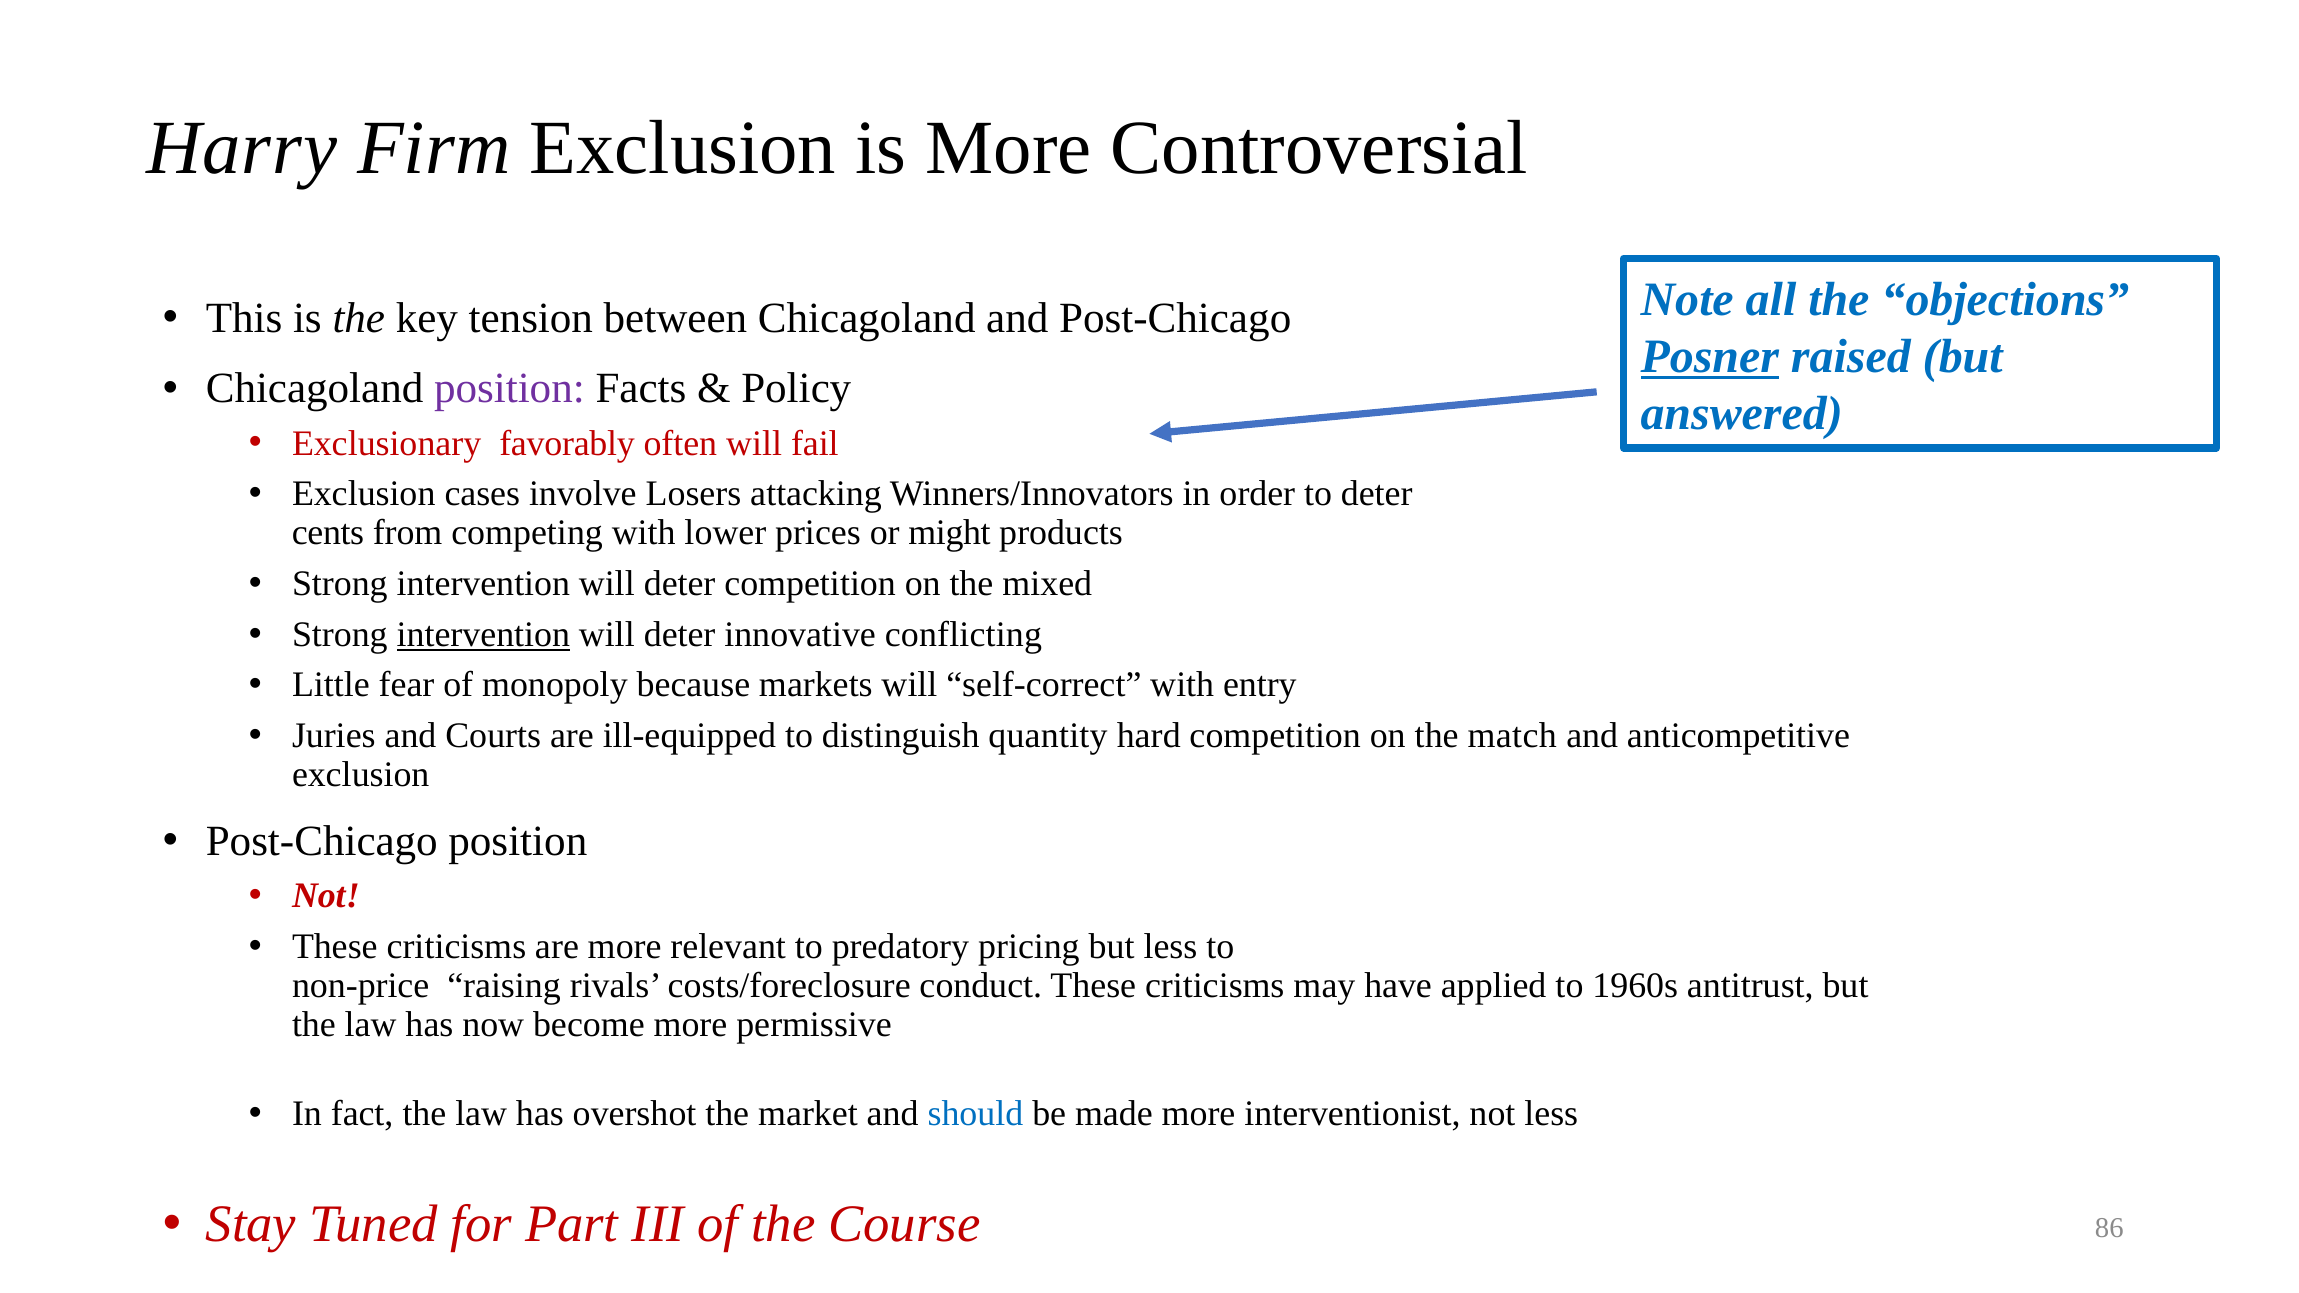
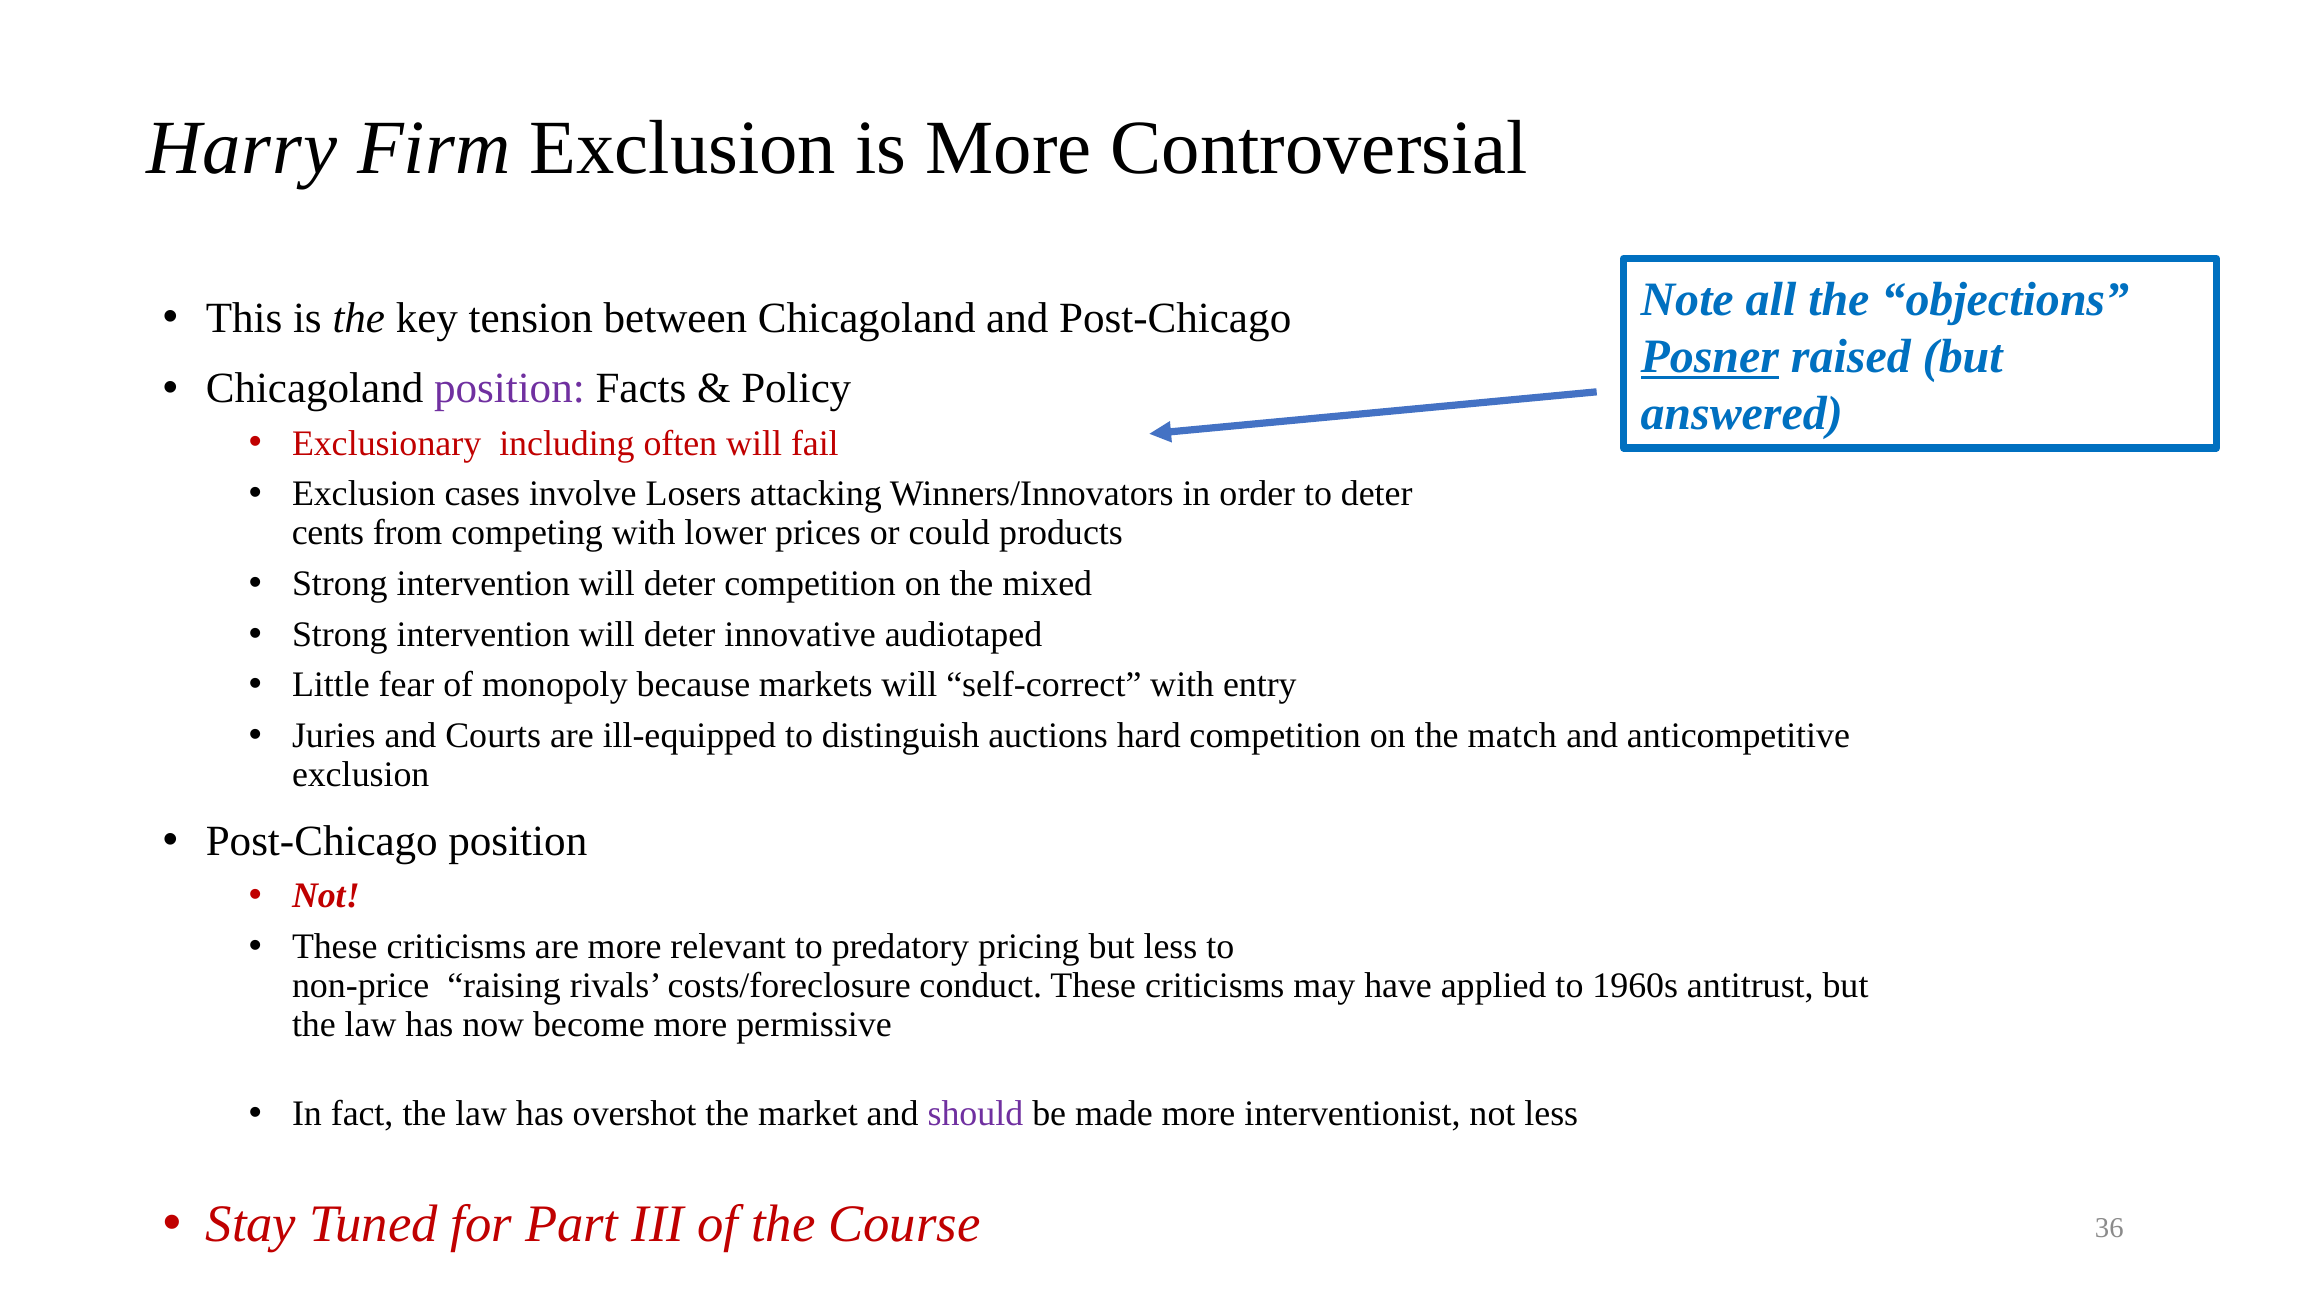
favorably: favorably -> including (567, 443)
might: might -> could (949, 533)
intervention underline: present -> none (483, 634)
conflicting: conflicting -> audiotaped (964, 634)
quantity: quantity -> auctions (1048, 736)
should colour: blue -> purple (975, 1114)
86: 86 -> 36 (2109, 1228)
